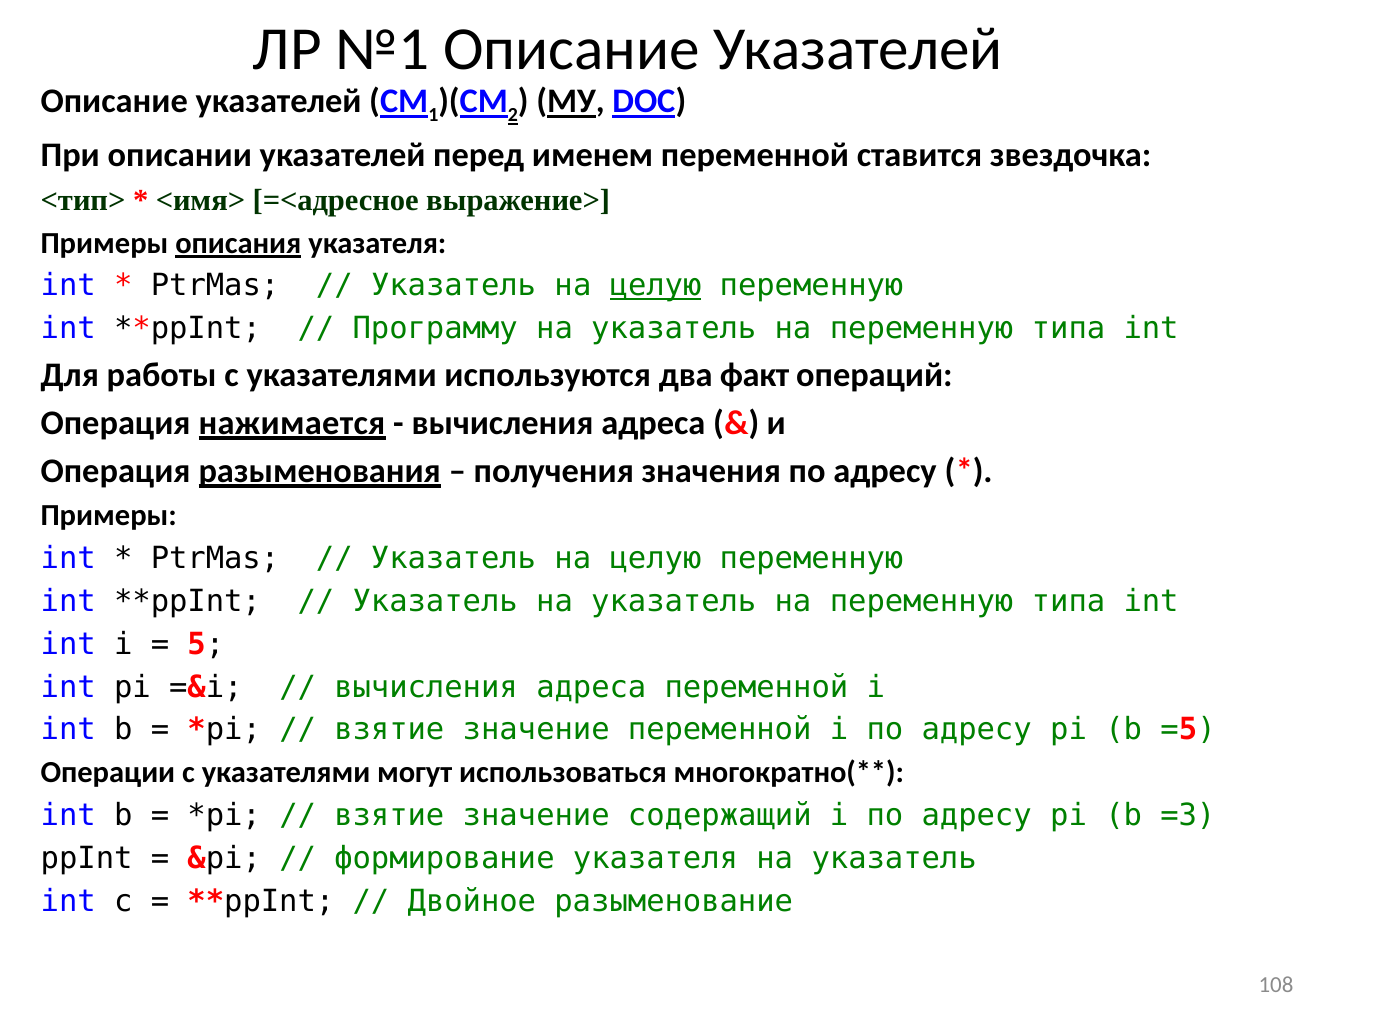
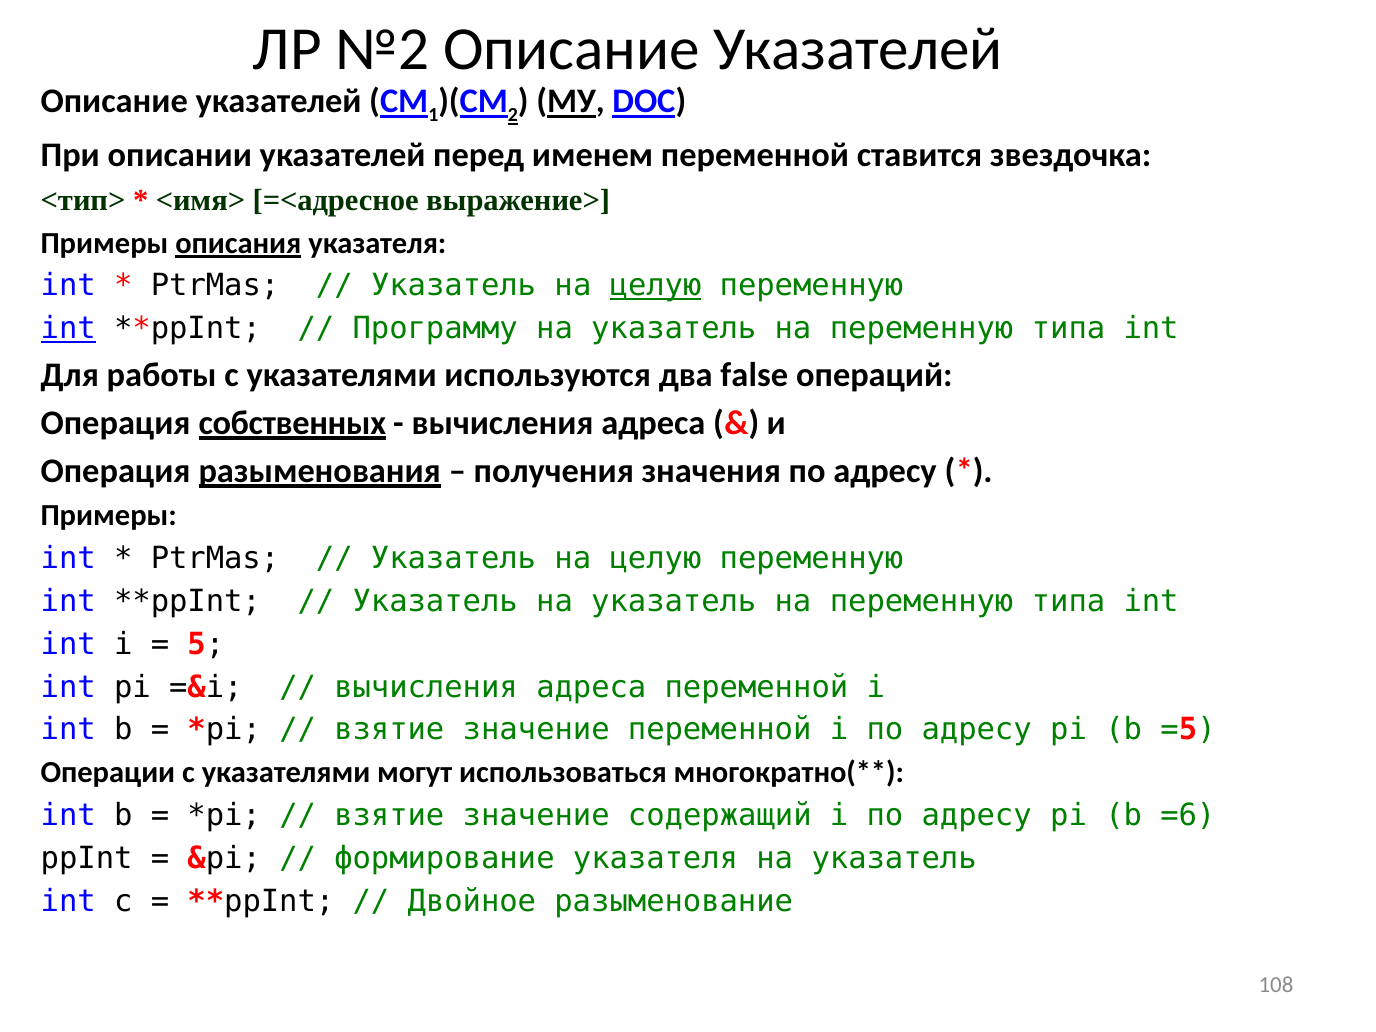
№1: №1 -> №2 (382, 49)
int underline: none -> present (68, 329)
факт: факт -> false (754, 375)
нажимается: нажимается -> собственных (292, 423)
=3: =3 -> =6 (1188, 815)
